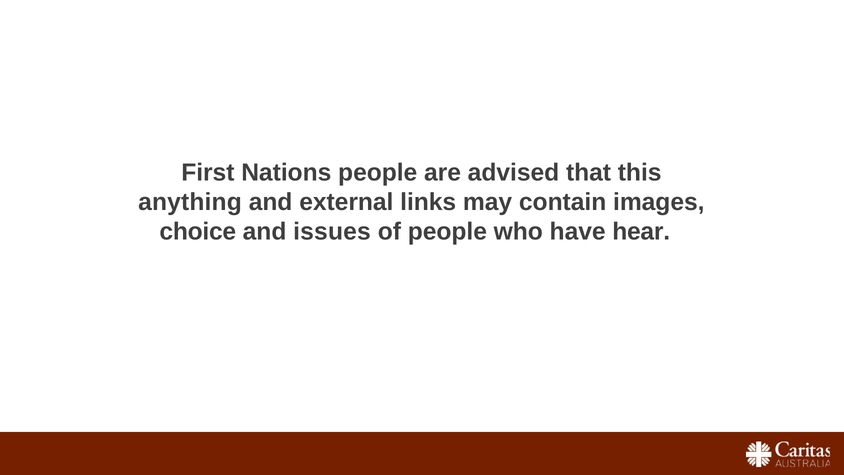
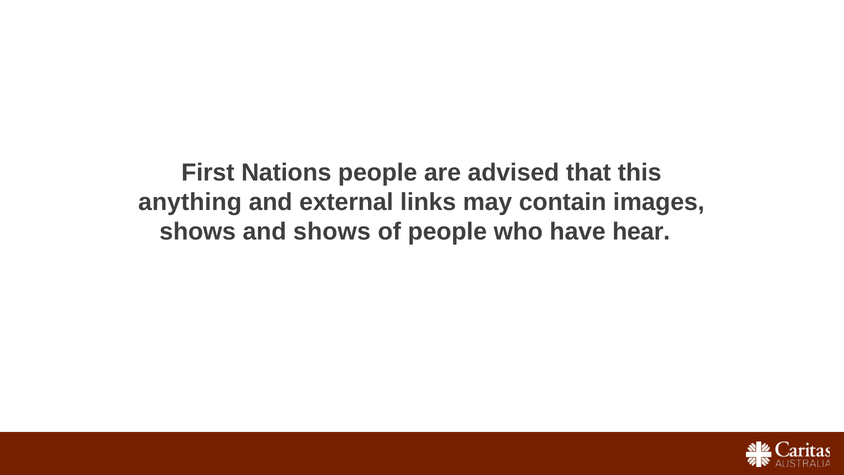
choice: choice -> shows (198, 232)
and issues: issues -> shows (332, 232)
